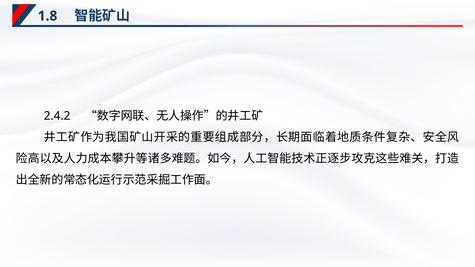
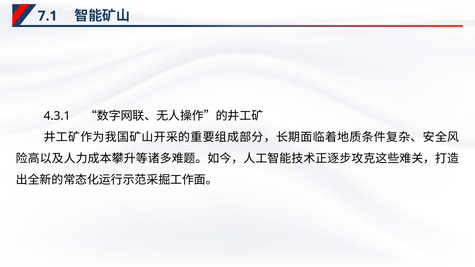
1.8: 1.8 -> 7.1 (47, 16)
2.4.2: 2.4.2 -> 4.3.1 (57, 116)
